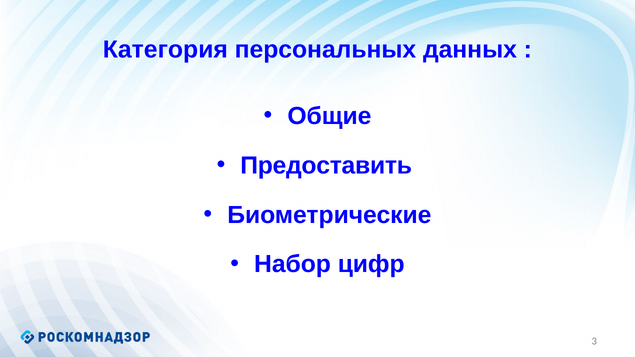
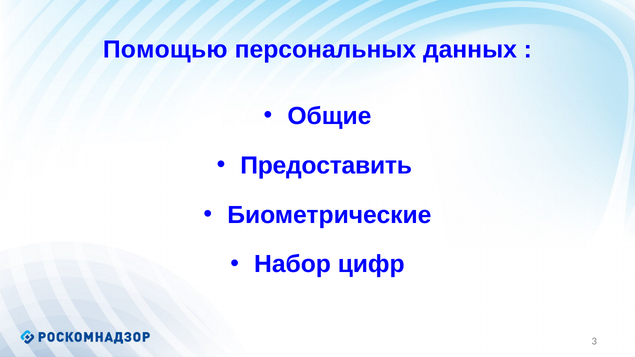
Категория: Категория -> Помощью (165, 49)
